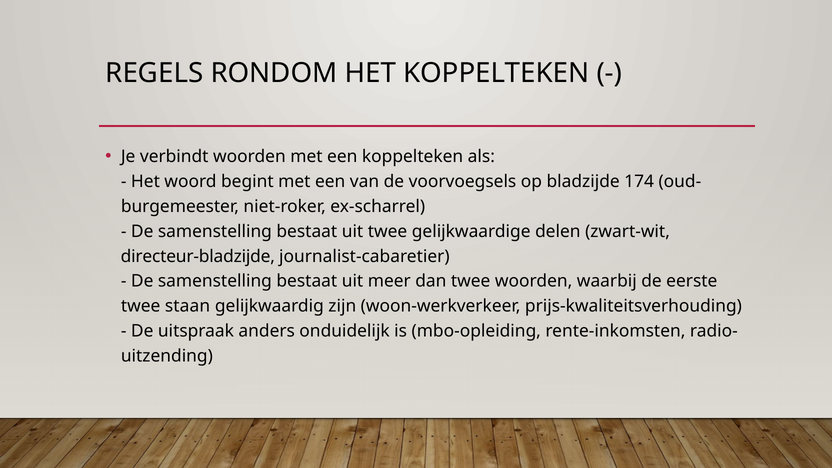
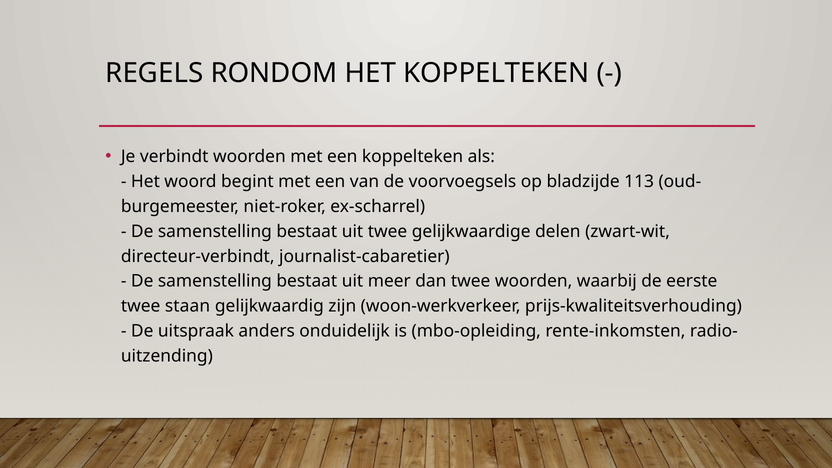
174: 174 -> 113 (639, 181)
directeur-bladzijde: directeur-bladzijde -> directeur-verbindt (198, 256)
